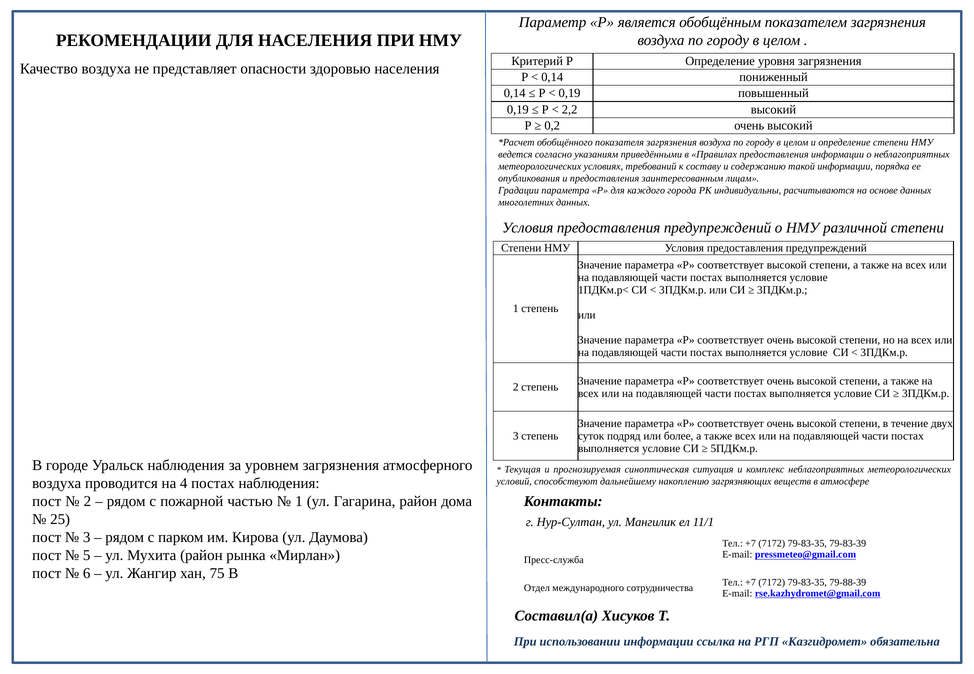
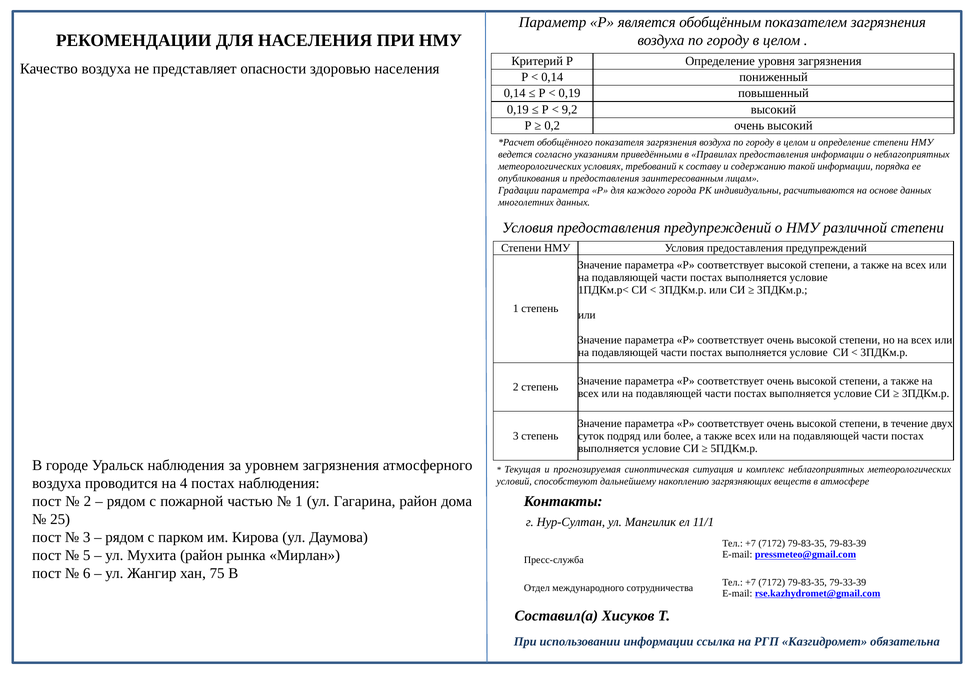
2,2: 2,2 -> 9,2 (570, 109)
79-88-39: 79-88-39 -> 79-33-39 (848, 583)
